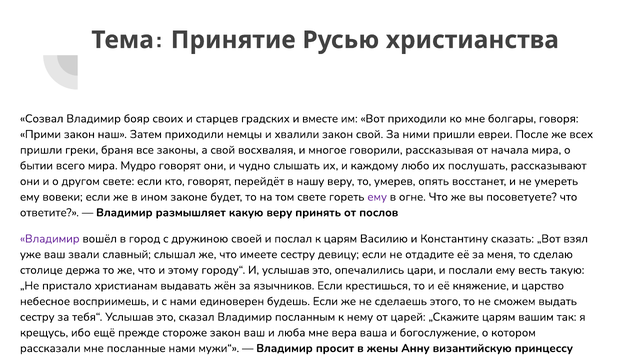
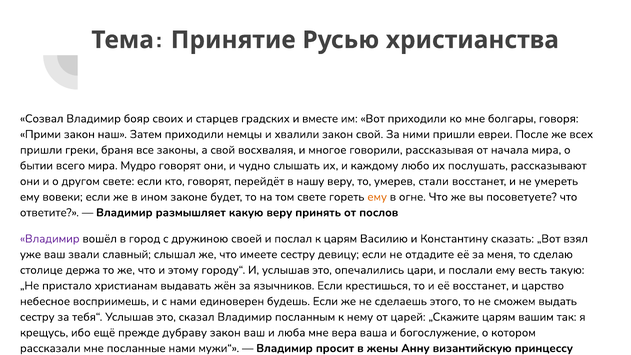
опять: опять -> стали (434, 181)
ему colour: purple -> orange (377, 197)
её княжение: княжение -> восстанет (481, 286)
стороже: стороже -> дубраву (185, 333)
